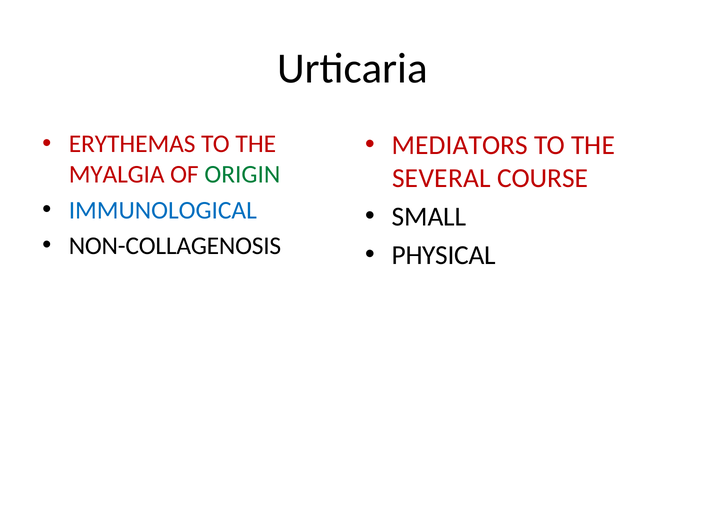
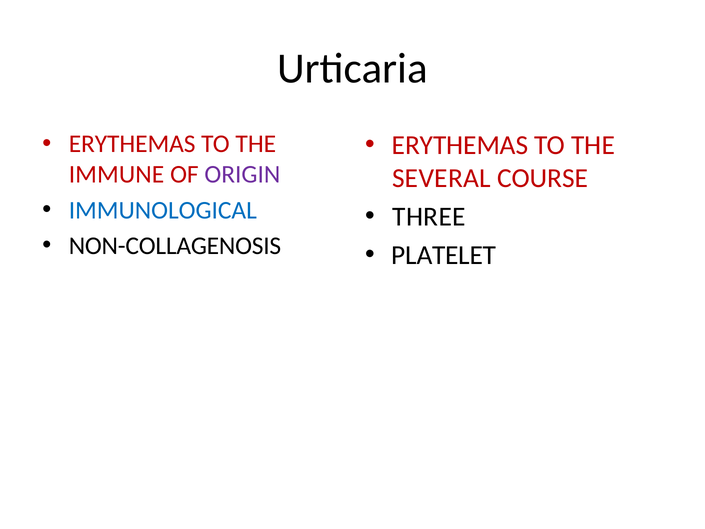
MEDIATORS: MEDIATORS -> ERYTHEMAS (460, 145)
MYALGIA: MYALGIA -> IMMUNE (117, 174)
ORIGIN colour: green -> purple (242, 174)
SMALL: SMALL -> THREE (429, 217)
PHYSICAL: PHYSICAL -> PLATELET (444, 255)
